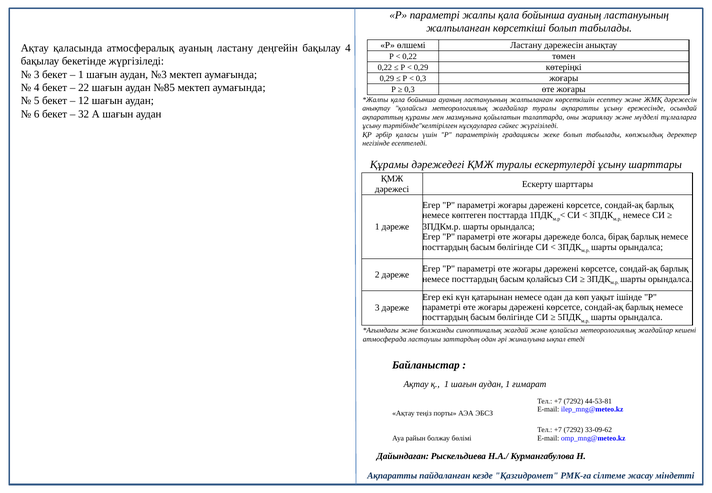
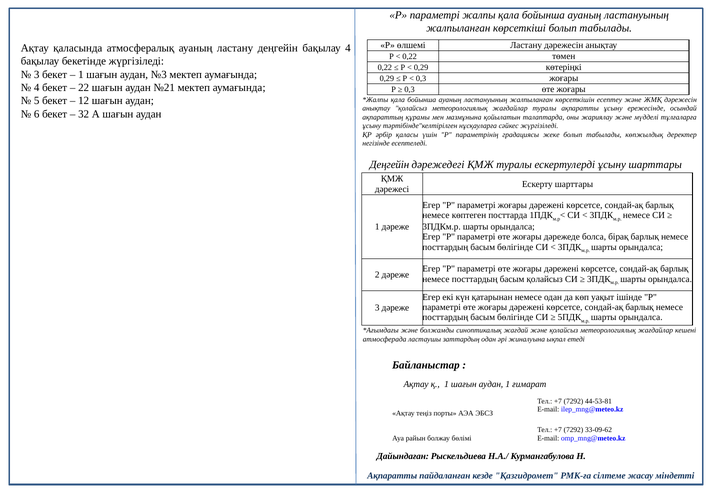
№85: №85 -> №21 (164, 88)
Құрамы: Құрамы -> Деңгейін (389, 165)
